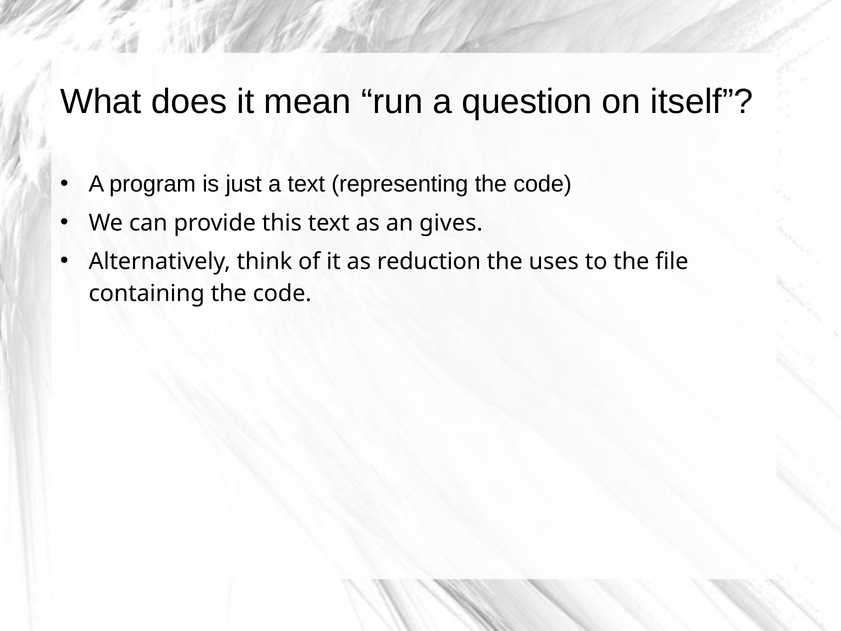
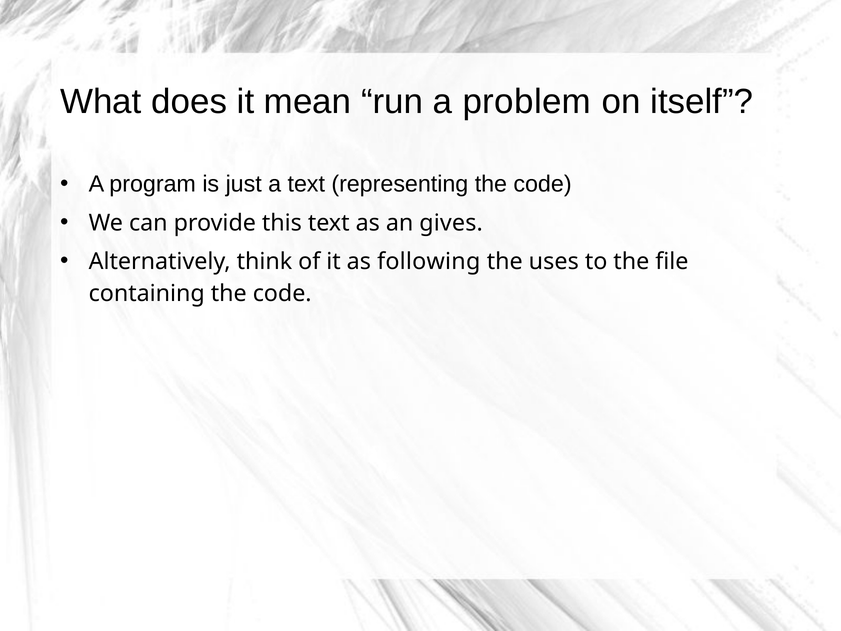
question: question -> problem (527, 101)
reduction: reduction -> following (429, 261)
